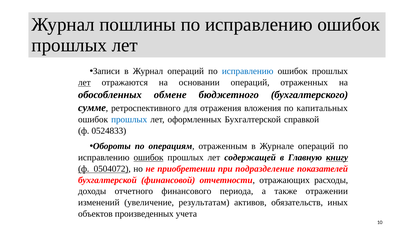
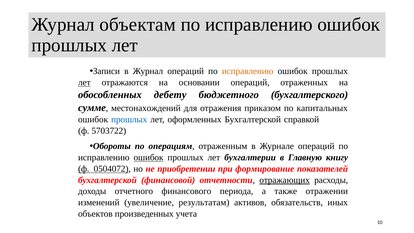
пошлины: пошлины -> объектам (138, 25)
исправлению colour: blue -> orange (248, 71)
обмене: обмене -> дебету (170, 95)
ретроспективного: ретроспективного -> местонахождений (146, 108)
вложения: вложения -> приказом (263, 108)
0524833: 0524833 -> 5703722 (109, 131)
содержащей: содержащей -> бухгалтерии (250, 157)
книгу underline: present -> none (337, 157)
подразделение: подразделение -> формирование (265, 169)
отражающих underline: none -> present (285, 180)
